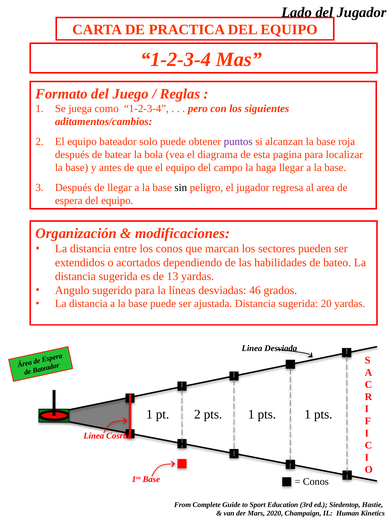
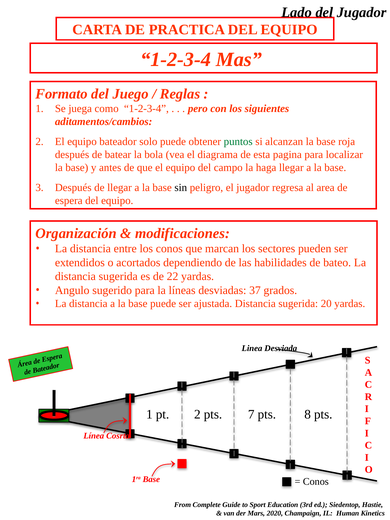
puntos colour: purple -> green (238, 142)
13: 13 -> 22 (173, 276)
46: 46 -> 37 (255, 290)
pts 1: 1 -> 7 (251, 414)
pt 1: 1 -> 8 (308, 414)
